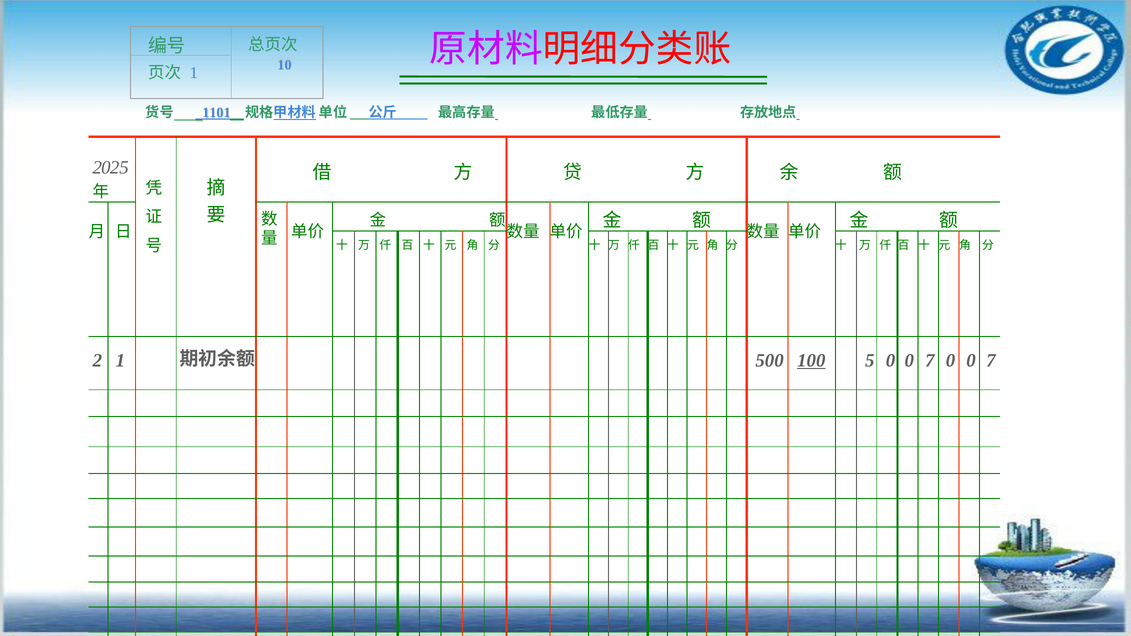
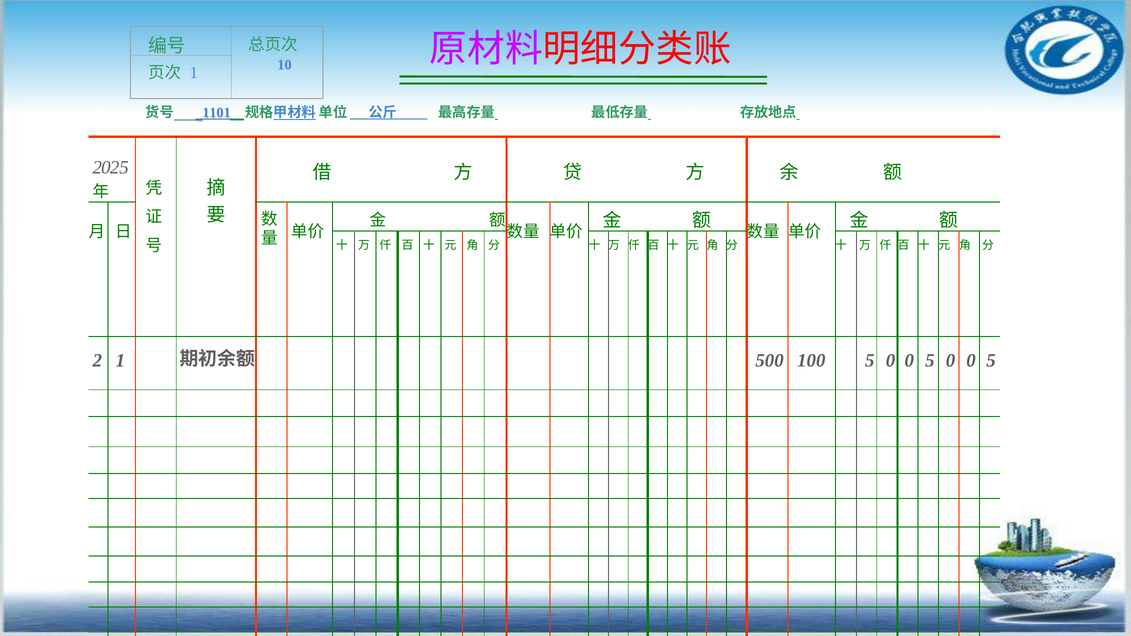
100 underline: present -> none (811, 361)
7: 7 -> 5 (930, 361)
7: 7 -> 5 (991, 361)
